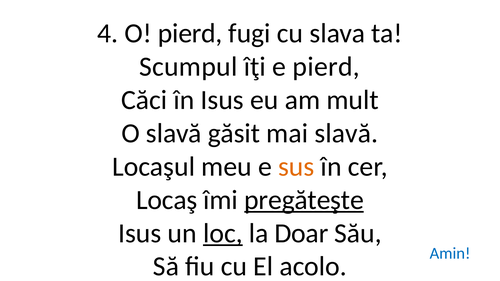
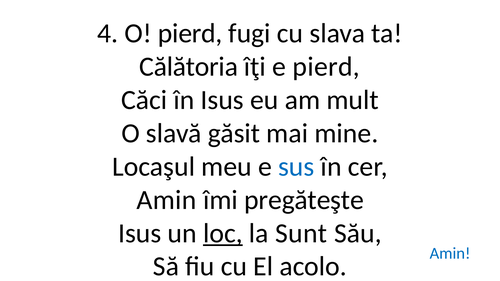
Scumpul: Scumpul -> Călătoria (189, 67)
mai slavă: slavă -> mine (346, 133)
sus colour: orange -> blue (296, 167)
Locaş: Locaş -> Amin (166, 200)
pregăteşte underline: present -> none (304, 200)
Doar: Doar -> Sunt (301, 233)
